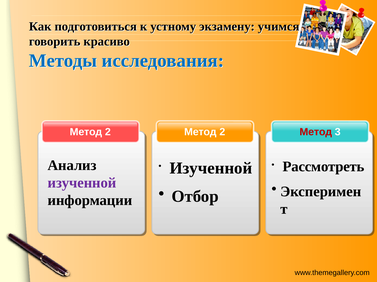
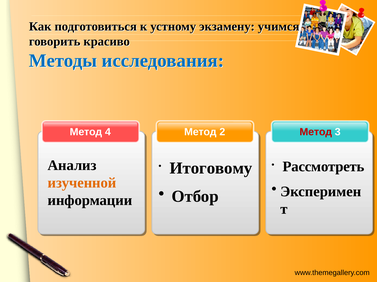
2: 2 -> 4 (108, 132)
Изученной: Изученной -> Итоговому (211, 169)
изученной colour: purple -> orange (82, 183)
